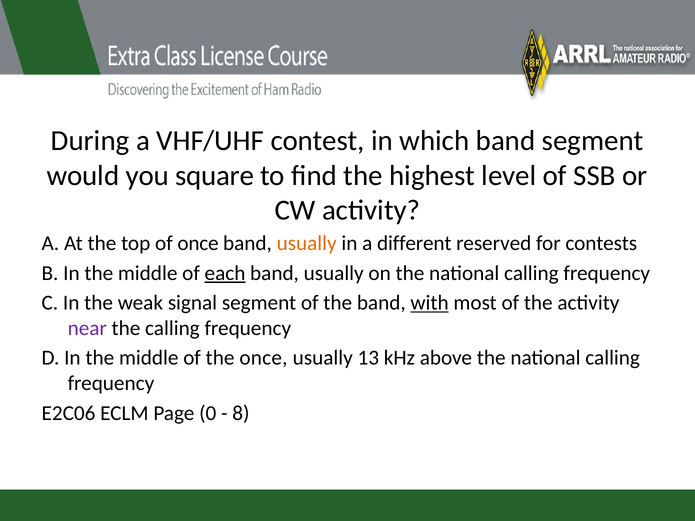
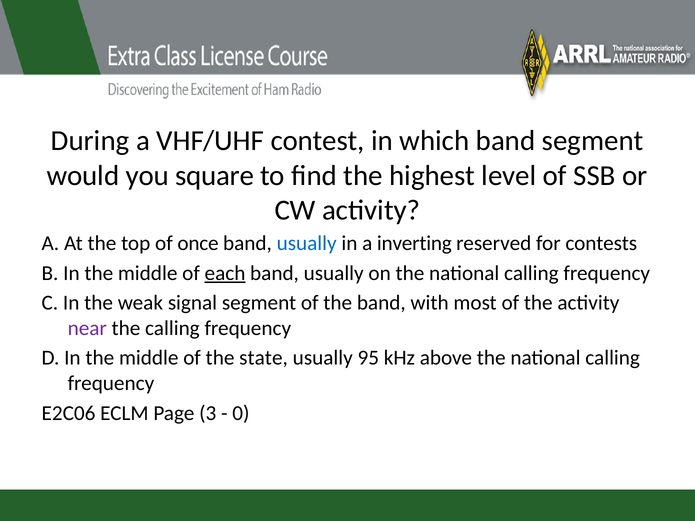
usually colour: orange -> blue (307, 244)
different: different -> inverting (414, 244)
with underline: present -> none (430, 303)
the once: once -> state (264, 358)
13: 13 -> 95 (368, 358)
0: 0 -> 3 (208, 413)
8: 8 -> 0 (241, 413)
